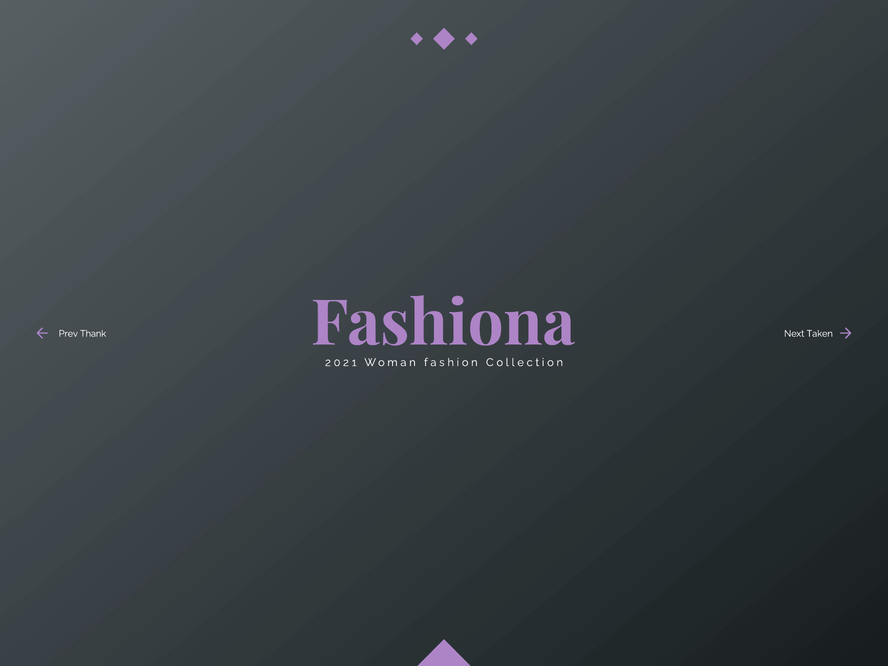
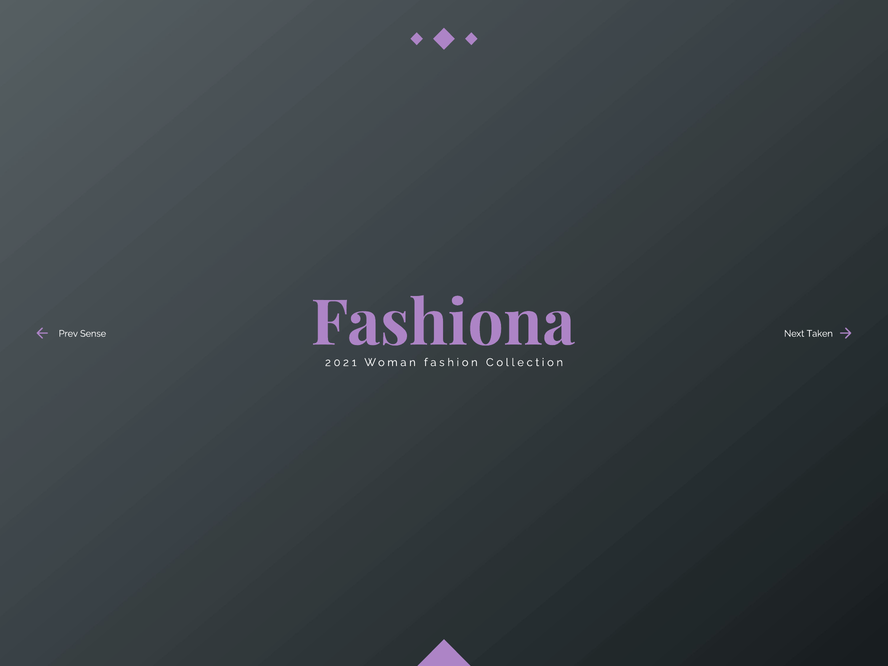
Thank: Thank -> Sense (93, 334)
